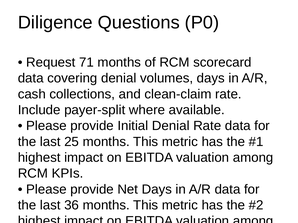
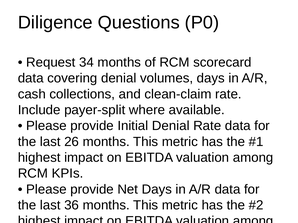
71: 71 -> 34 (87, 62)
25: 25 -> 26 (72, 142)
